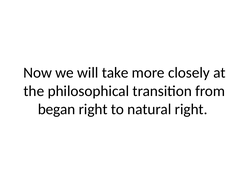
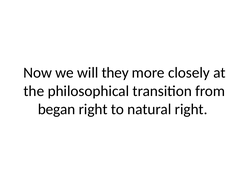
take: take -> they (115, 73)
